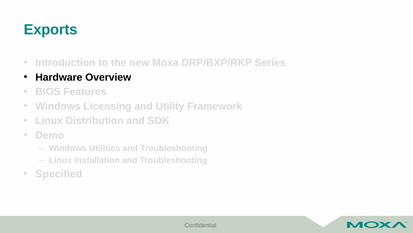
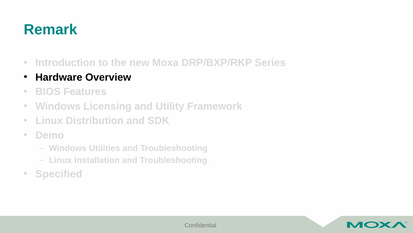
Exports: Exports -> Remark (51, 30)
